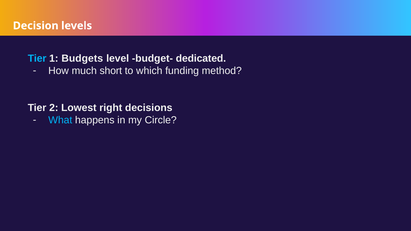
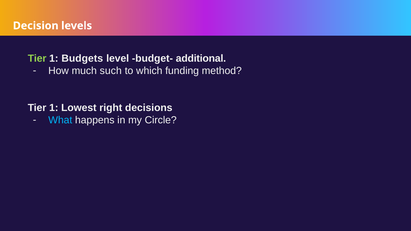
Tier colour: light blue -> light green (37, 59)
dedicated: dedicated -> additional (201, 59)
short: short -> such (111, 71)
2: 2 -> 1 (54, 108)
